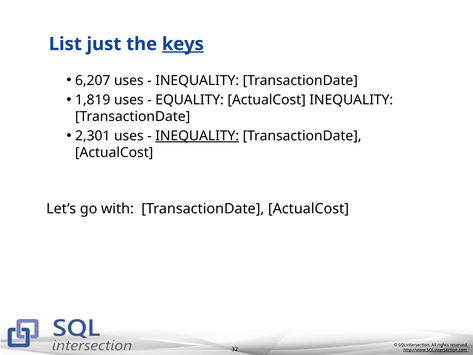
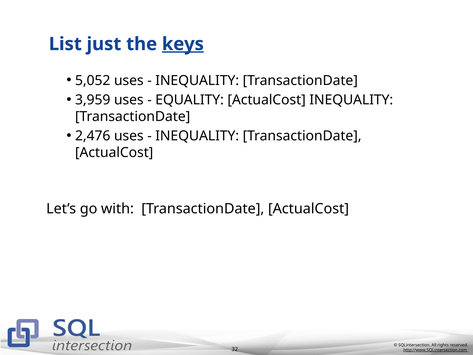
6,207: 6,207 -> 5,052 (93, 80)
1,819: 1,819 -> 3,959 (93, 100)
2,301: 2,301 -> 2,476 (93, 136)
INEQUALITY underline: present -> none (197, 136)
